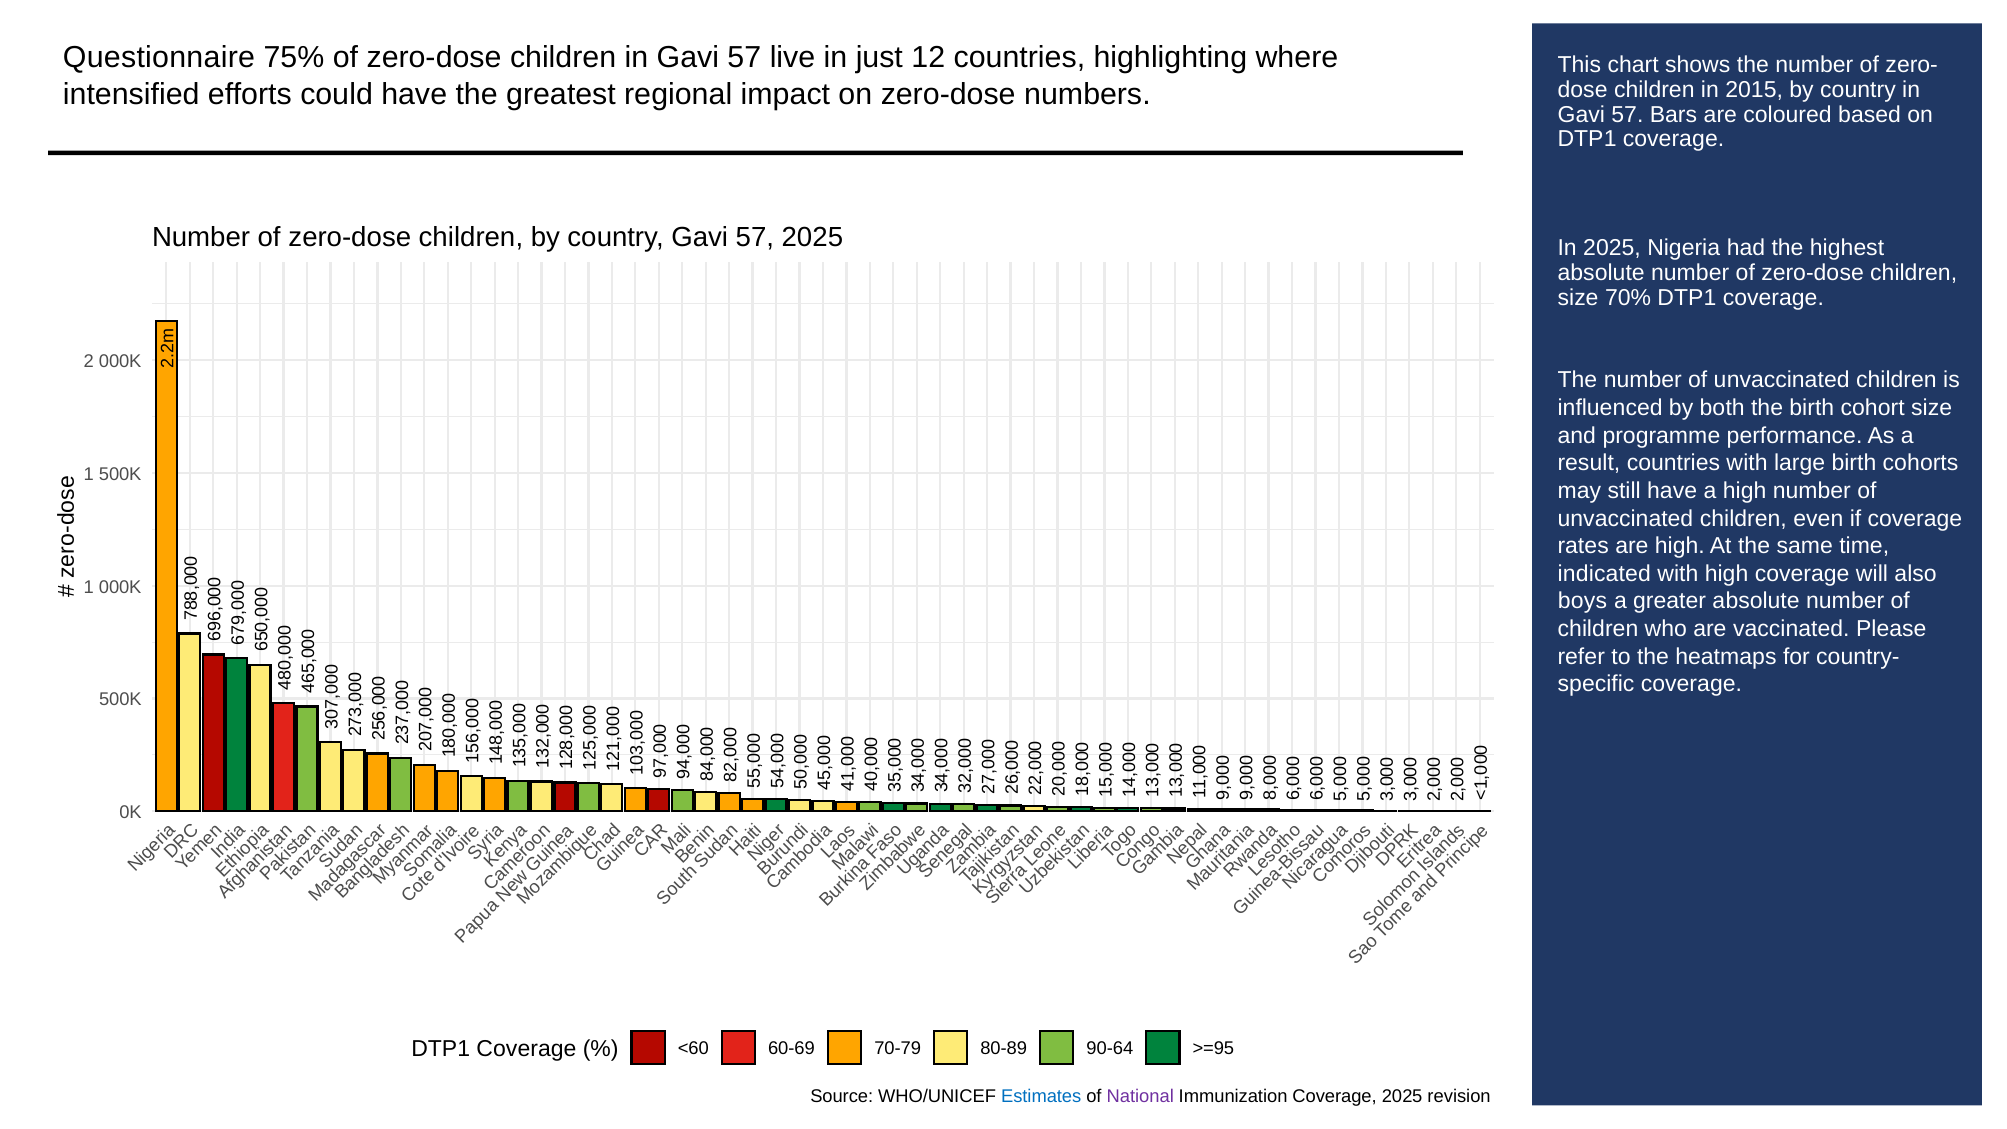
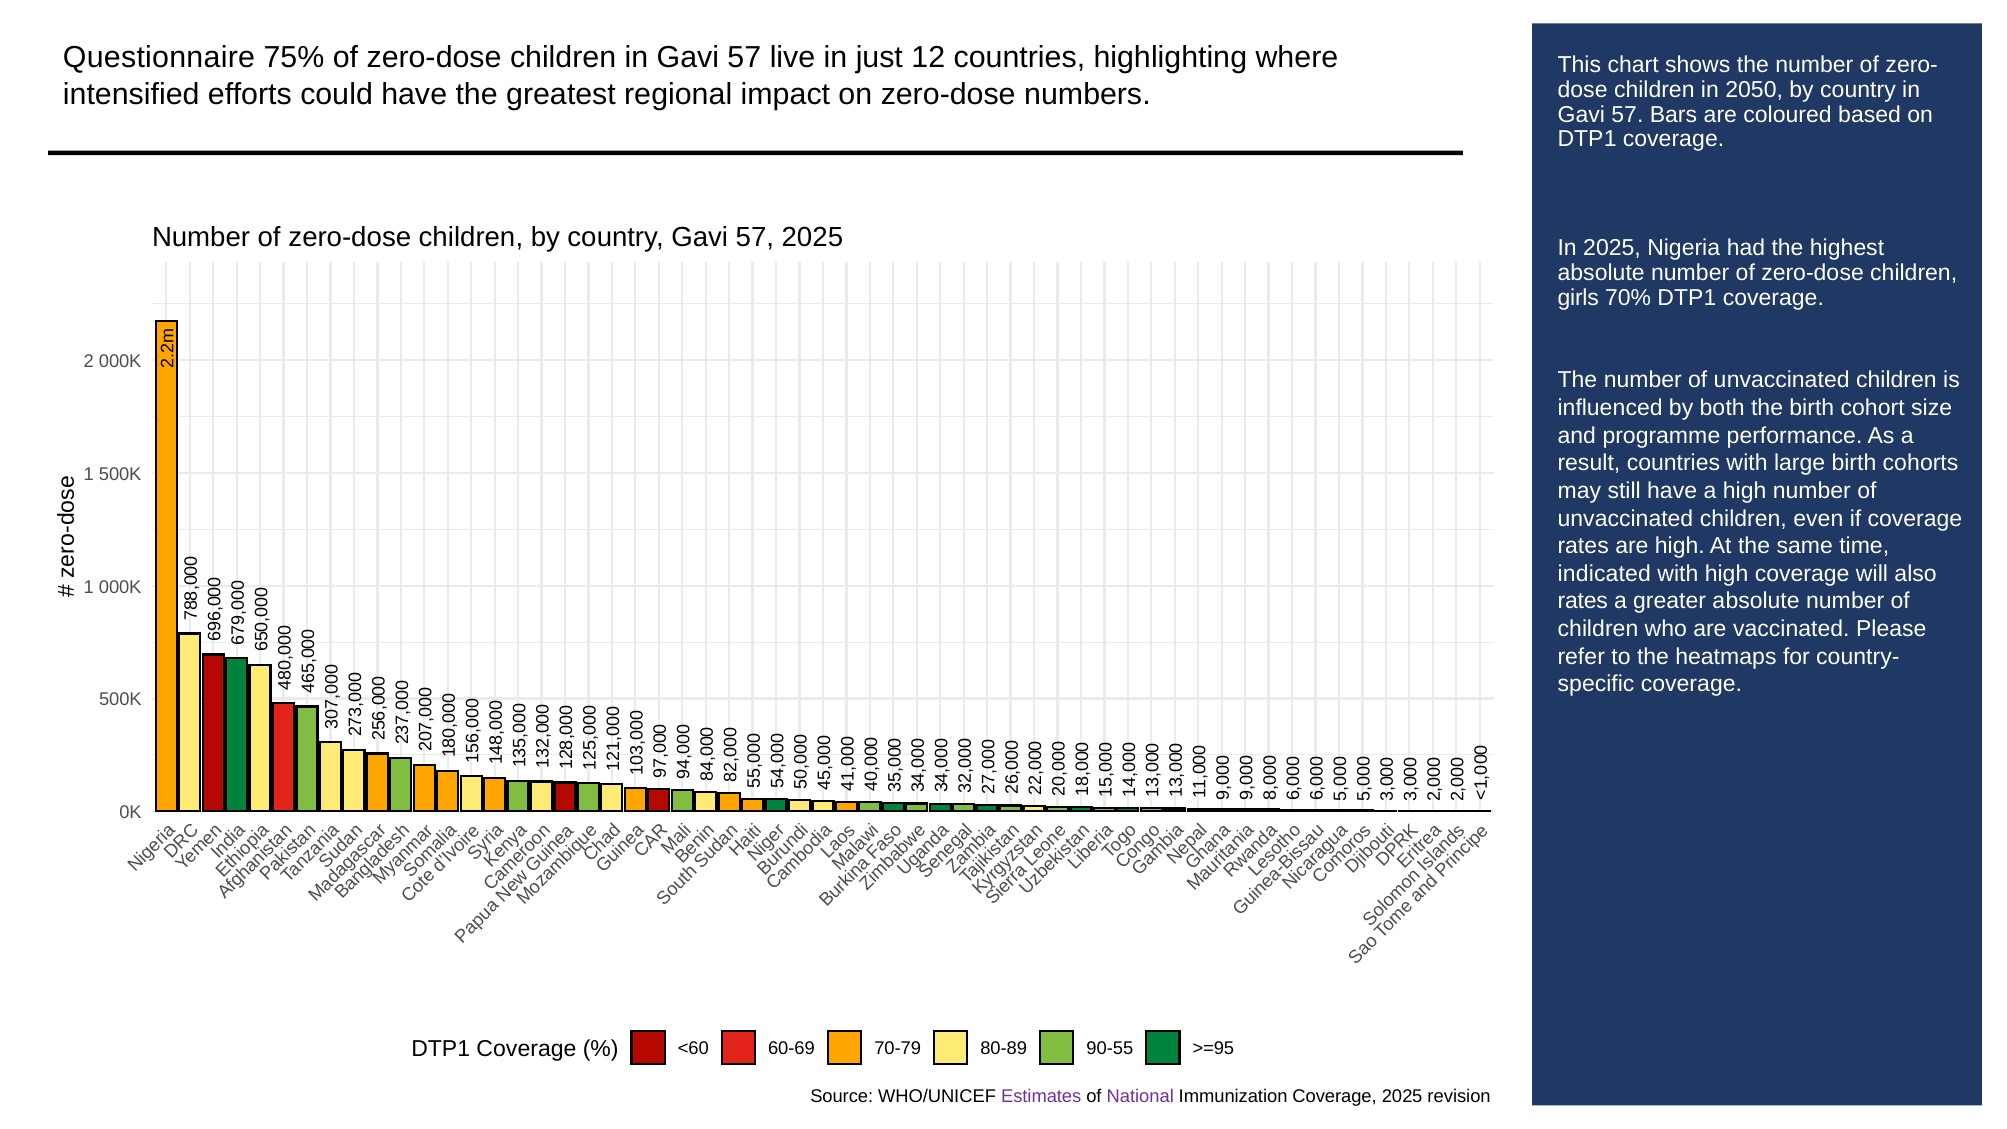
2015: 2015 -> 2050 (1754, 90)
size: size -> girls (1578, 298)
boys: boys -> rates (1583, 601)
90-64: 90-64 -> 90-55 (1110, 1049)
Estimates colour: blue -> purple (1041, 1096)
